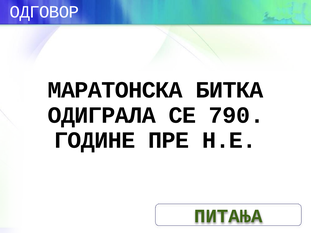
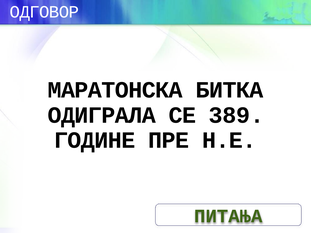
790: 790 -> 389 (236, 115)
